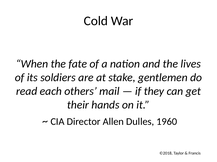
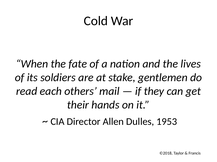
1960: 1960 -> 1953 (167, 122)
